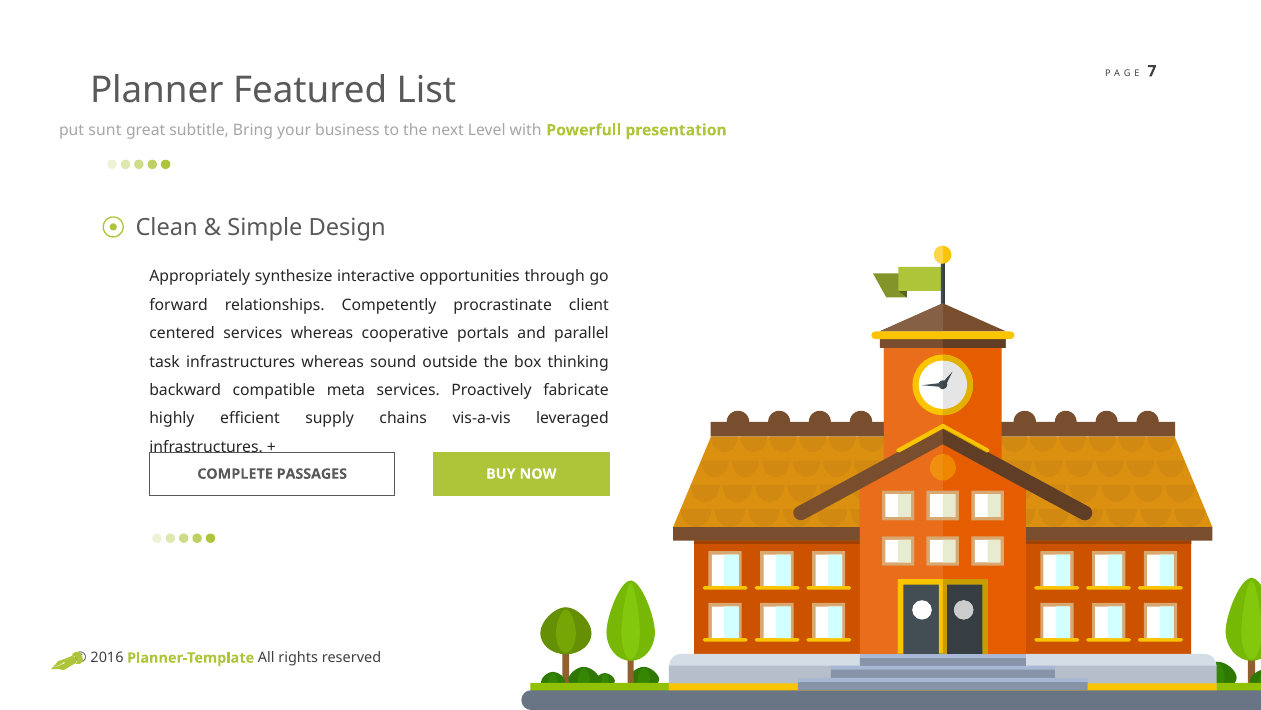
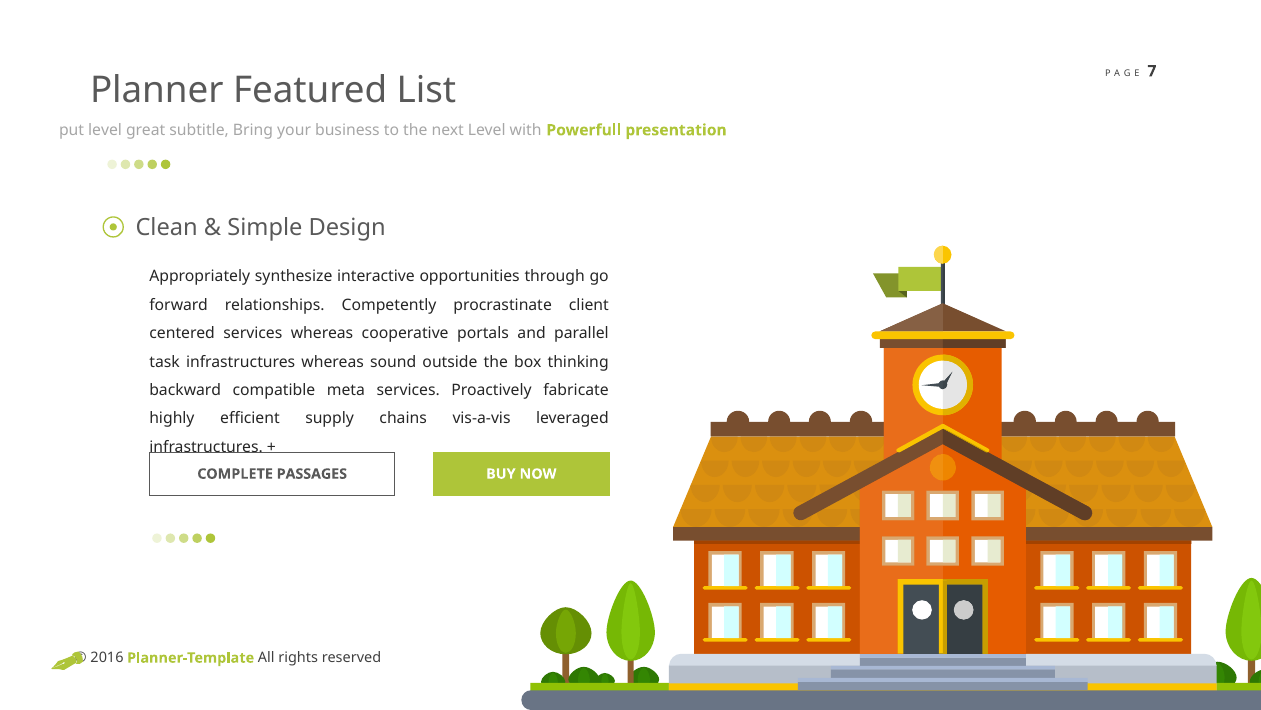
put sunt: sunt -> level (105, 130)
